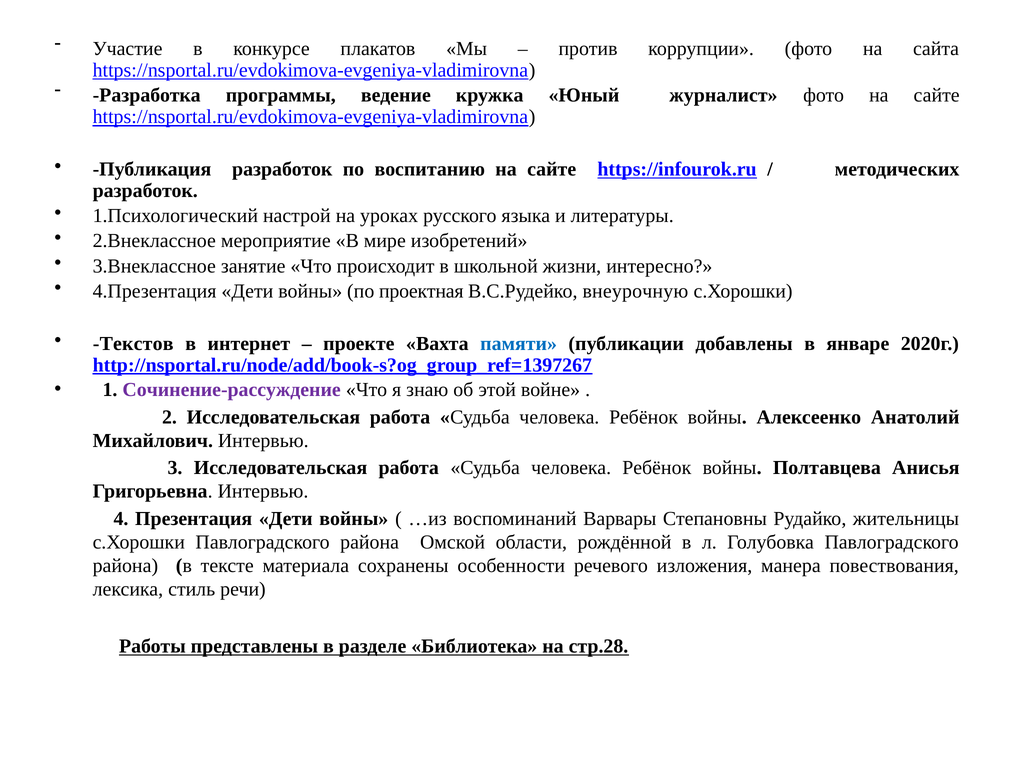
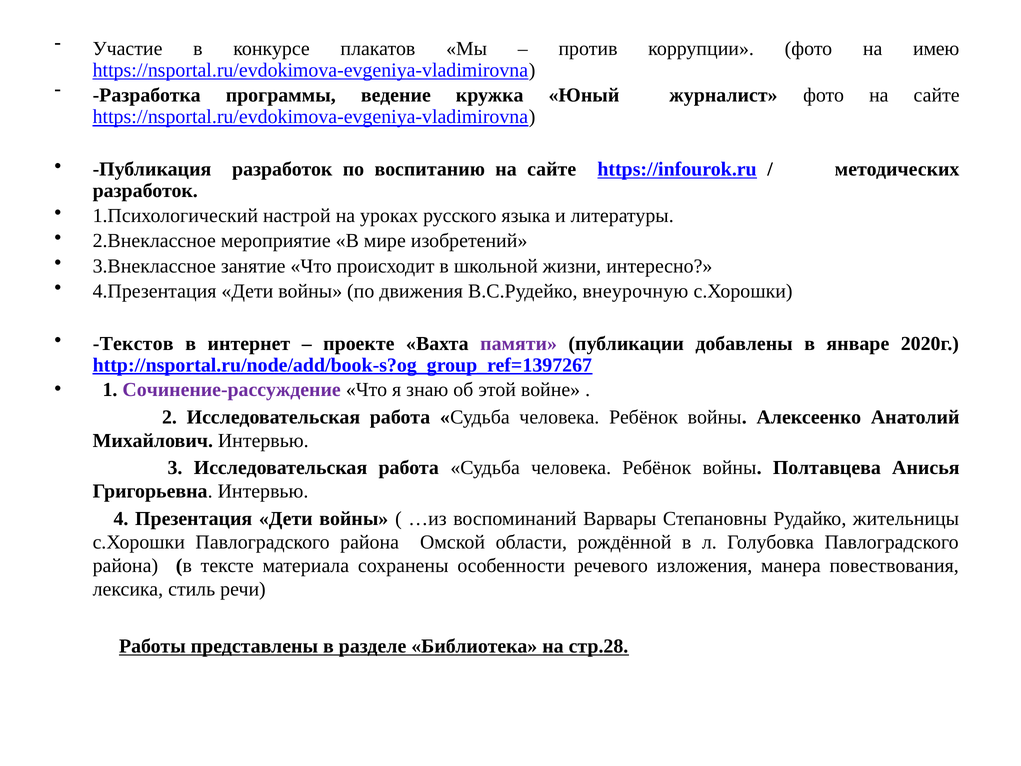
сайта: сайта -> имею (936, 49)
проектная: проектная -> движения (421, 291)
памяти colour: blue -> purple (519, 343)
